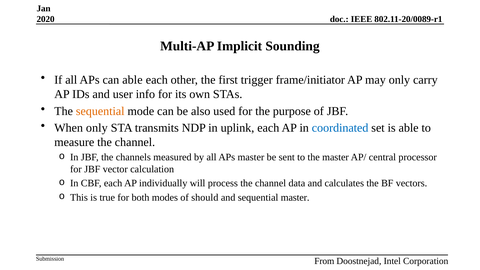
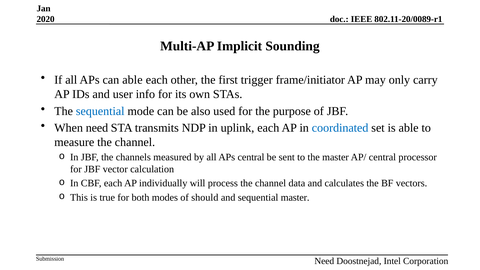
sequential colour: orange -> blue (100, 111)
When only: only -> need (97, 128)
APs master: master -> central (251, 157)
From: From -> Need (324, 261)
